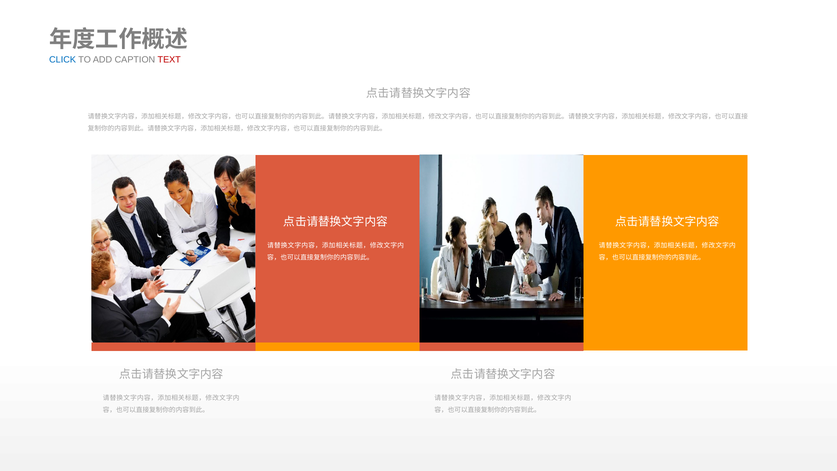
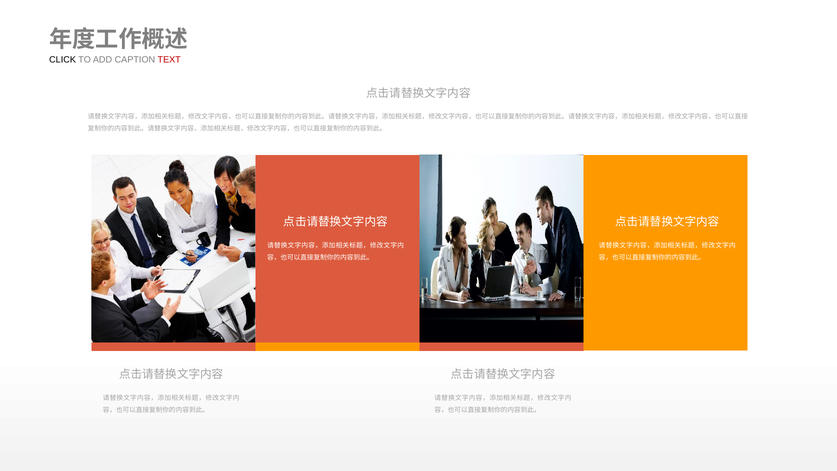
CLICK colour: blue -> black (63, 60)
